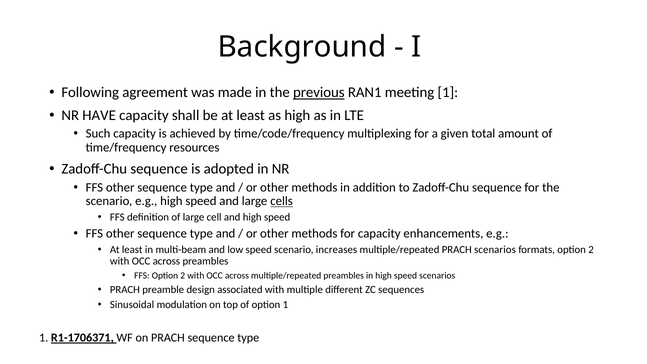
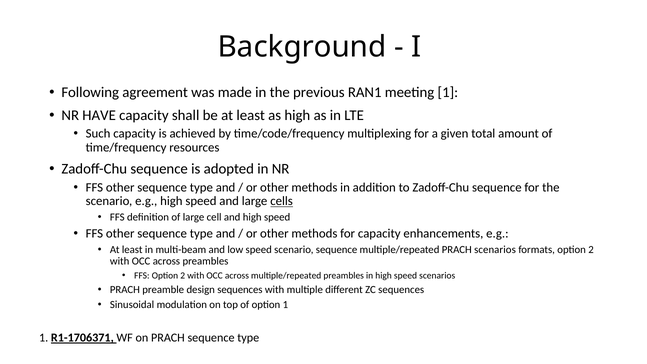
previous underline: present -> none (319, 93)
scenario increases: increases -> sequence (337, 249)
design associated: associated -> sequences (240, 290)
